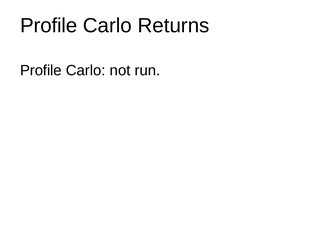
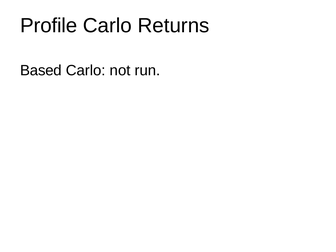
Profile: Profile -> Based (41, 70)
